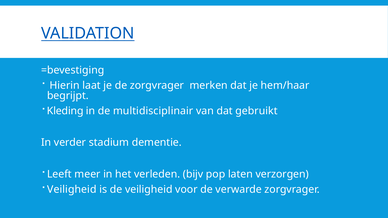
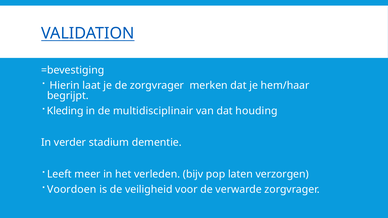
gebruikt: gebruikt -> houding (257, 111)
Veiligheid: Veiligheid -> Voordoen (72, 190)
